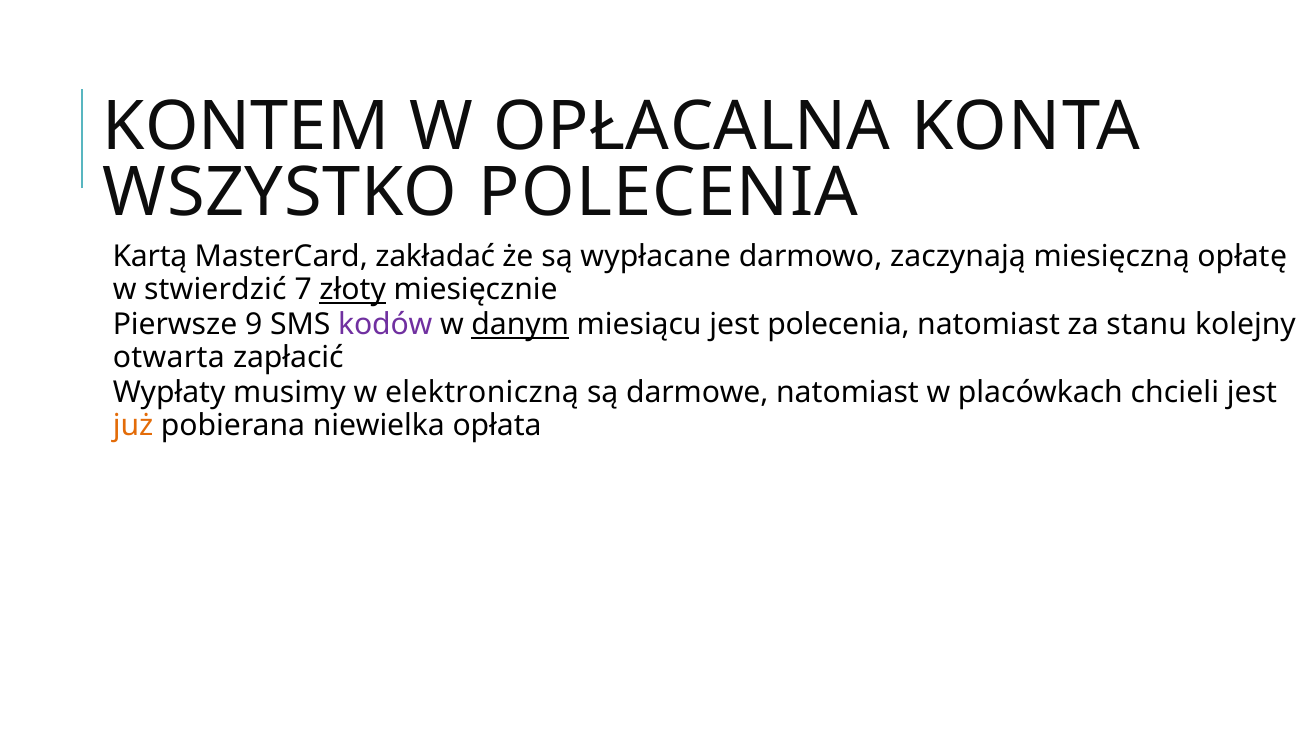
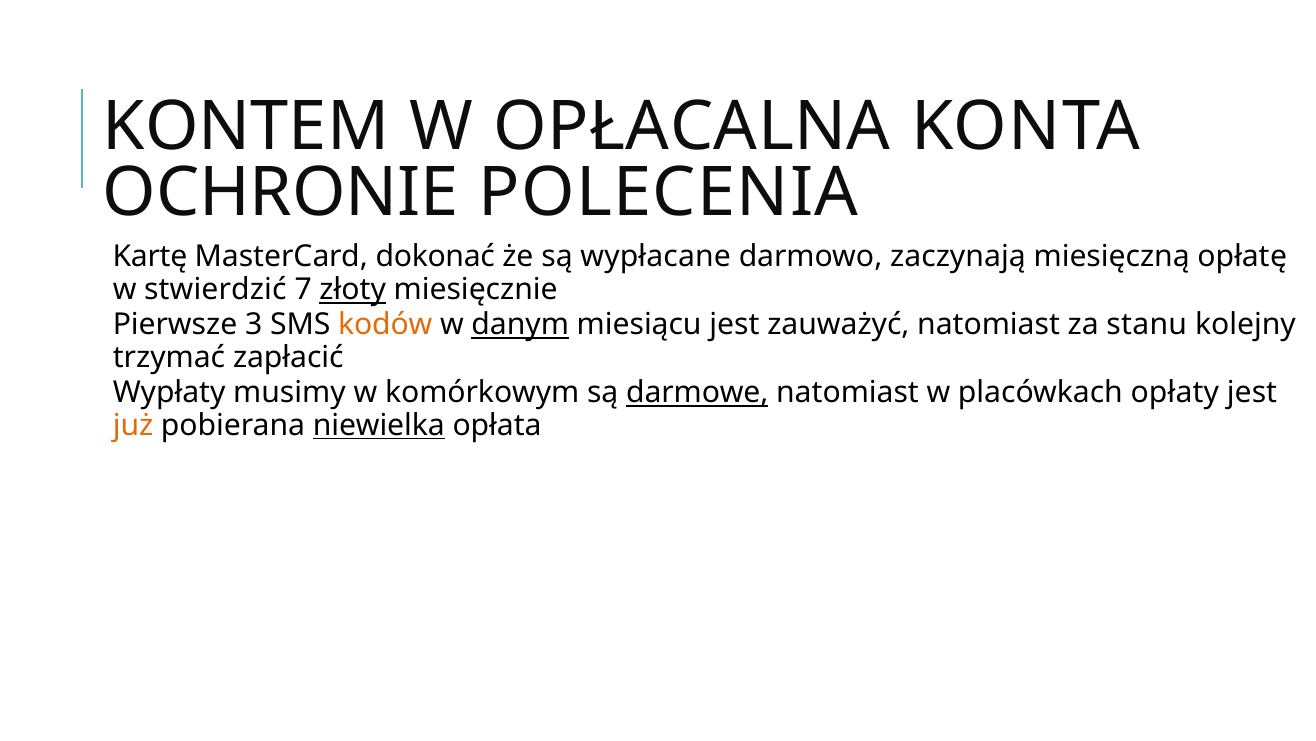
WSZYSTKO: WSZYSTKO -> OCHRONIE (281, 192)
Kartą: Kartą -> Kartę (150, 257)
zakładać: zakładać -> dokonać (435, 257)
9: 9 -> 3 (254, 325)
kodów colour: purple -> orange (385, 325)
jest polecenia: polecenia -> zauważyć (838, 325)
otwarta: otwarta -> trzymać (169, 357)
elektroniczną: elektroniczną -> komórkowym (482, 393)
darmowe underline: none -> present (697, 393)
chcieli: chcieli -> opłaty (1175, 393)
niewielka underline: none -> present (379, 425)
